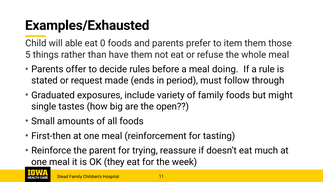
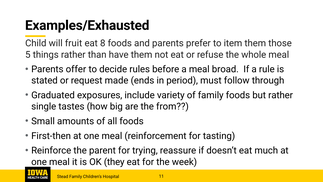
able: able -> fruit (74, 43)
0: 0 -> 8 (103, 43)
doing: doing -> broad (225, 69)
but might: might -> rather (281, 95)
open: open -> from (172, 106)
